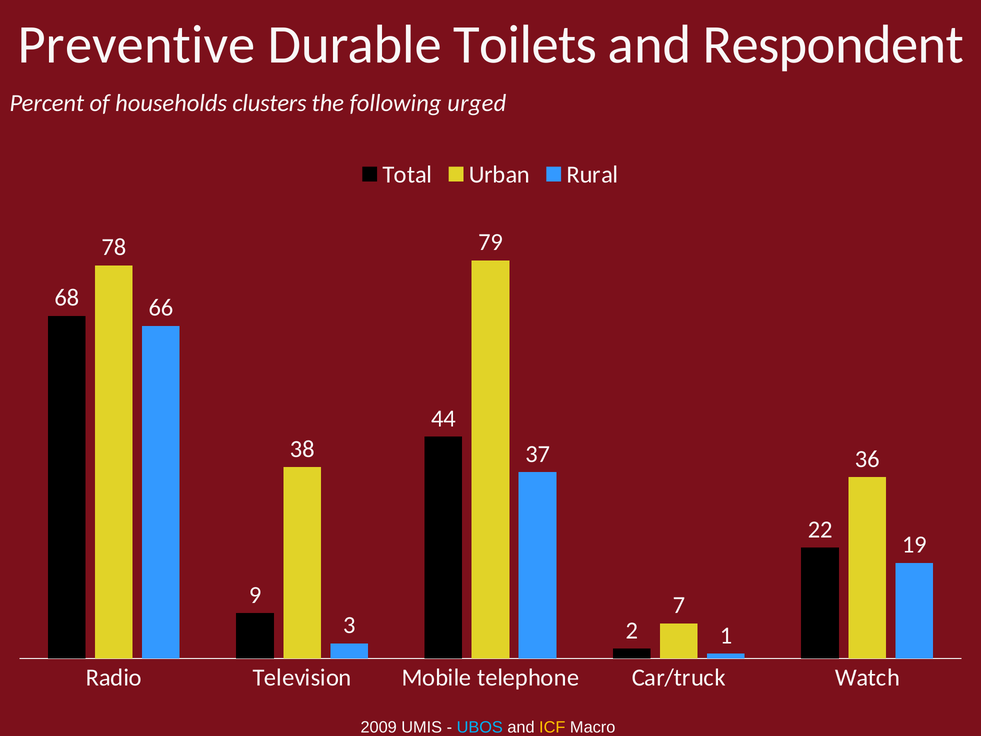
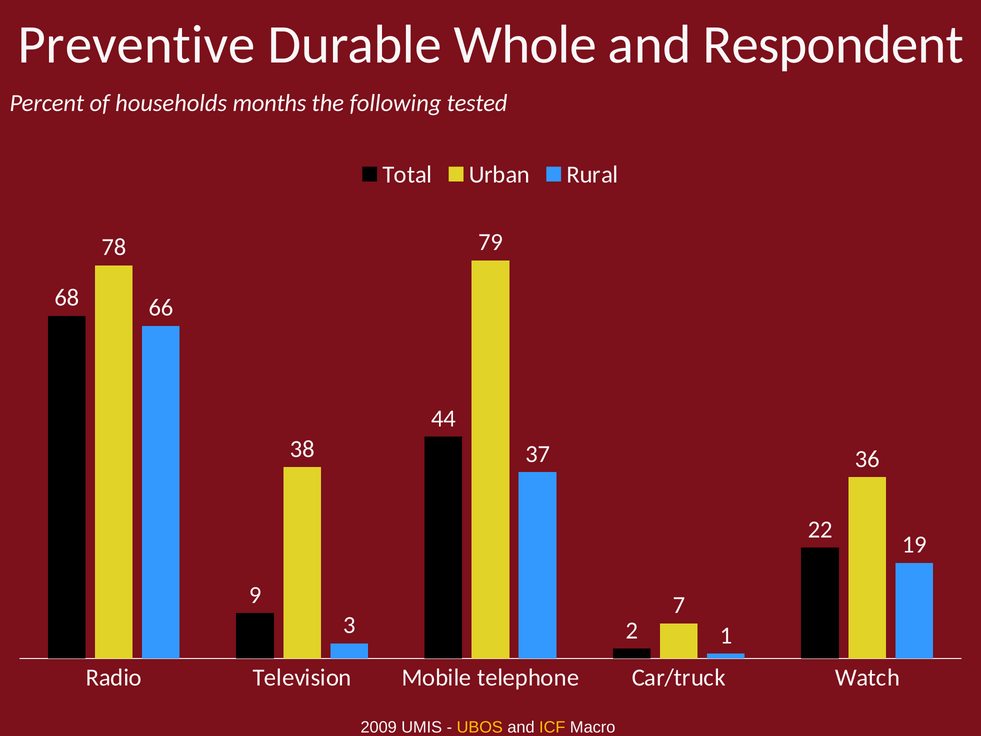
Toilets: Toilets -> Whole (525, 45)
clusters: clusters -> months (270, 103)
urged: urged -> tested (477, 103)
UBOS colour: light blue -> yellow (480, 727)
